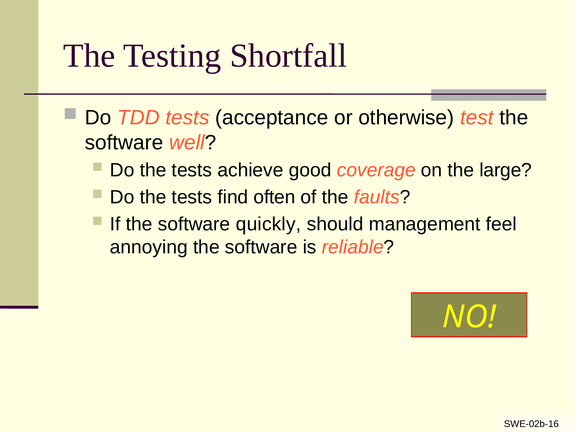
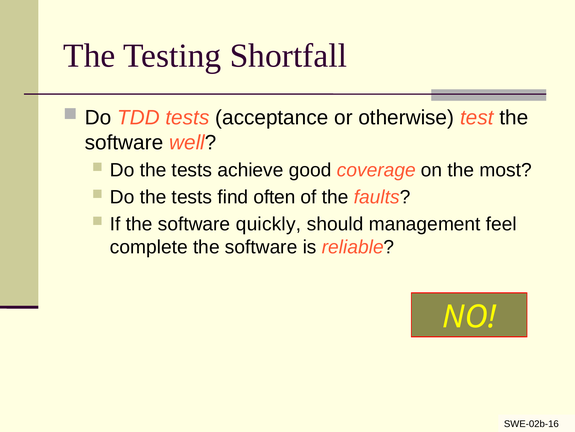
large: large -> most (506, 170)
annoying: annoying -> complete (149, 247)
